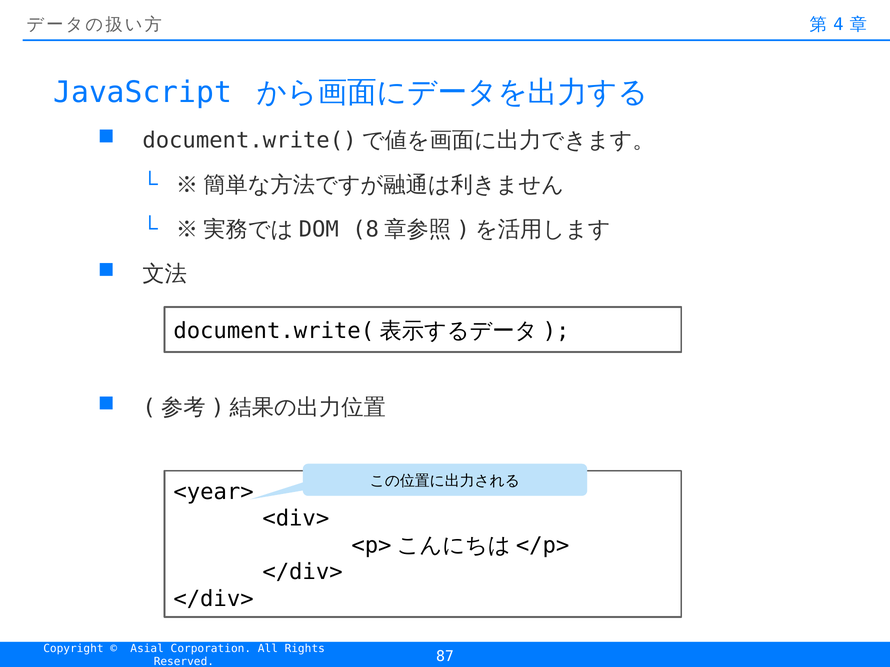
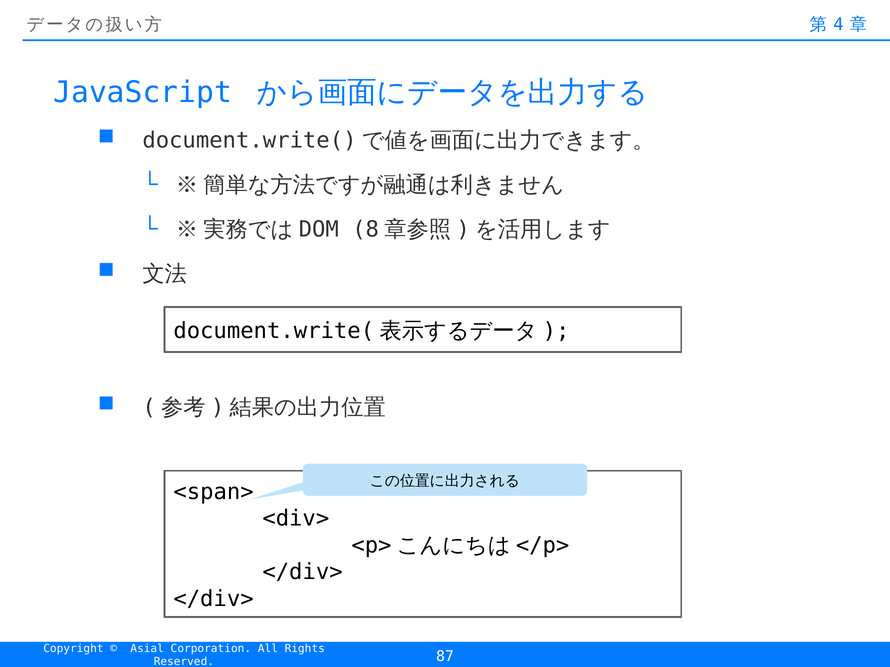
<year>: <year> -> <span> (214, 492)
